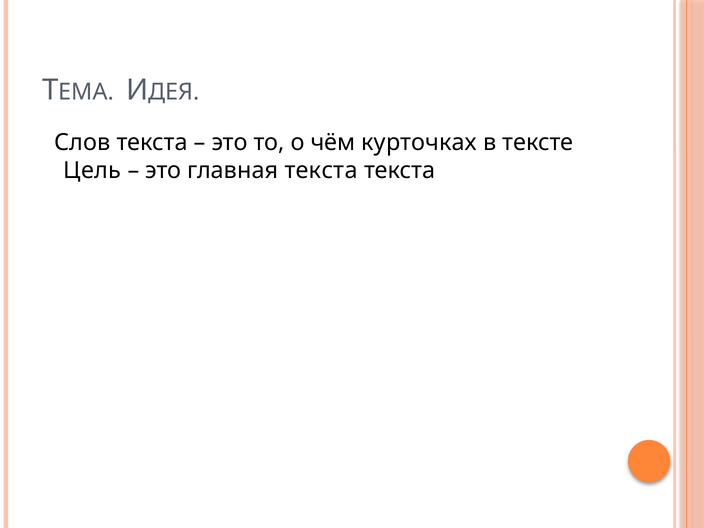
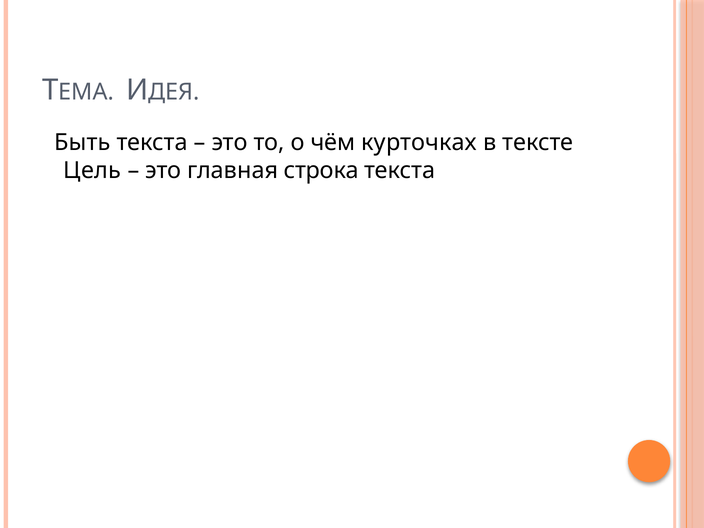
Слов: Слов -> Быть (82, 142)
главная текста: текста -> строка (321, 171)
